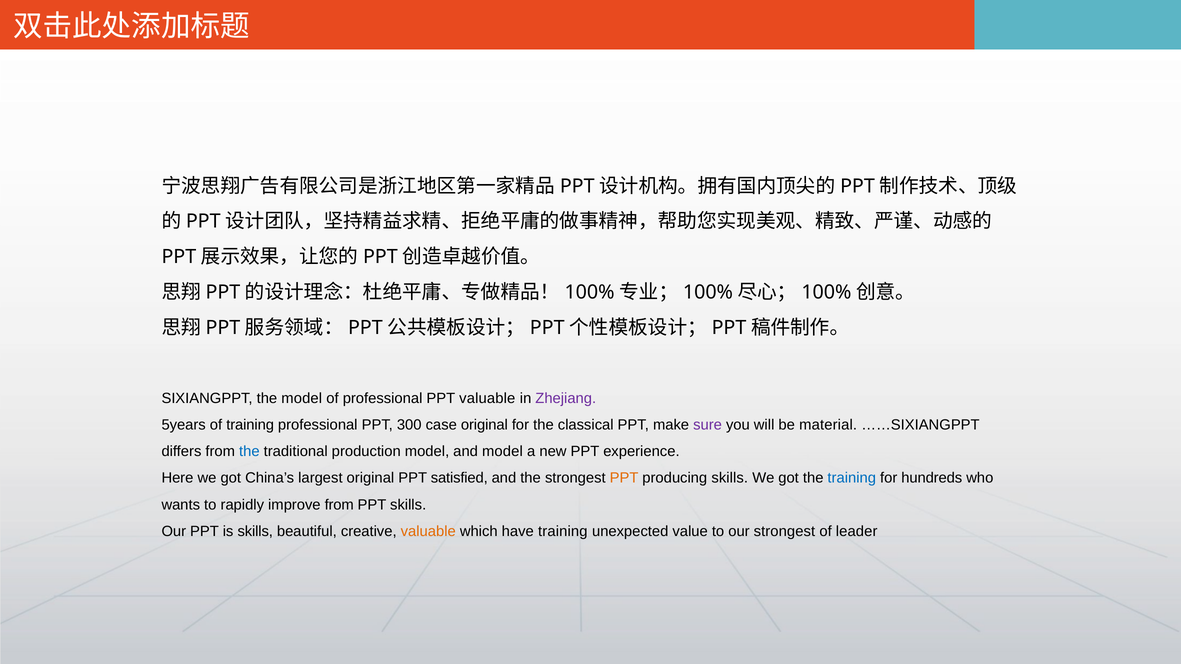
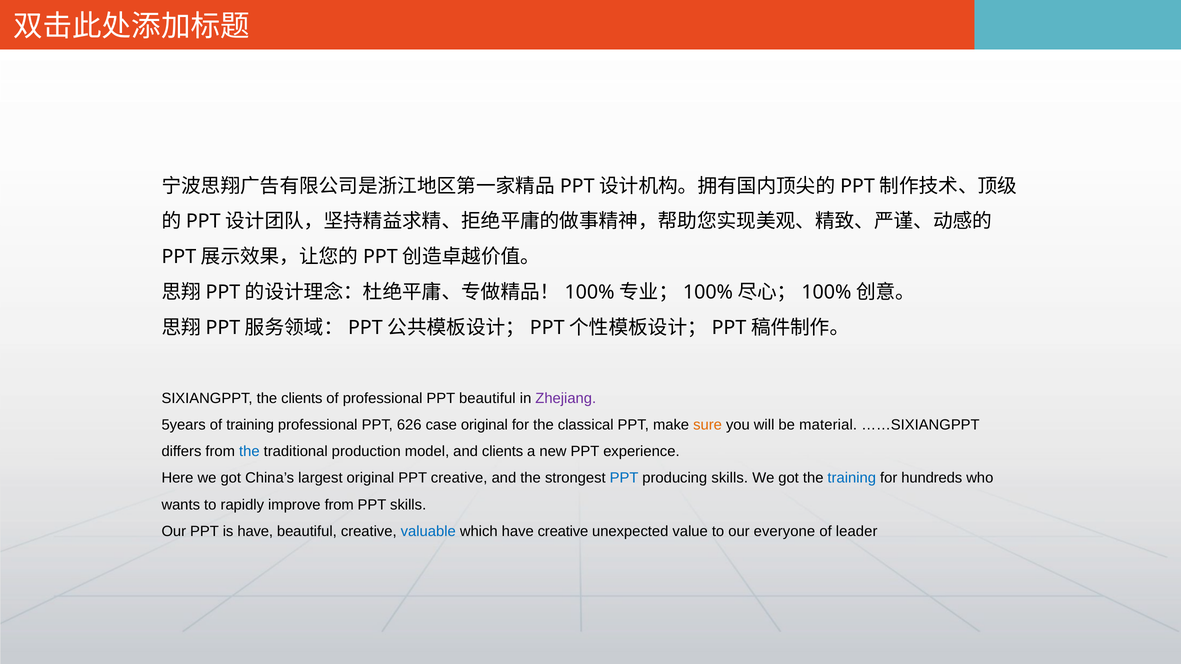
the model: model -> clients (302, 398)
PPT valuable: valuable -> beautiful (487, 398)
300: 300 -> 626 (409, 425)
sure colour: purple -> orange (708, 425)
and model: model -> clients (503, 452)
PPT satisfied: satisfied -> creative (459, 478)
PPT colour: orange -> blue (624, 478)
is skills: skills -> have (255, 532)
valuable colour: orange -> blue (428, 532)
have training: training -> creative (563, 532)
our strongest: strongest -> everyone (784, 532)
